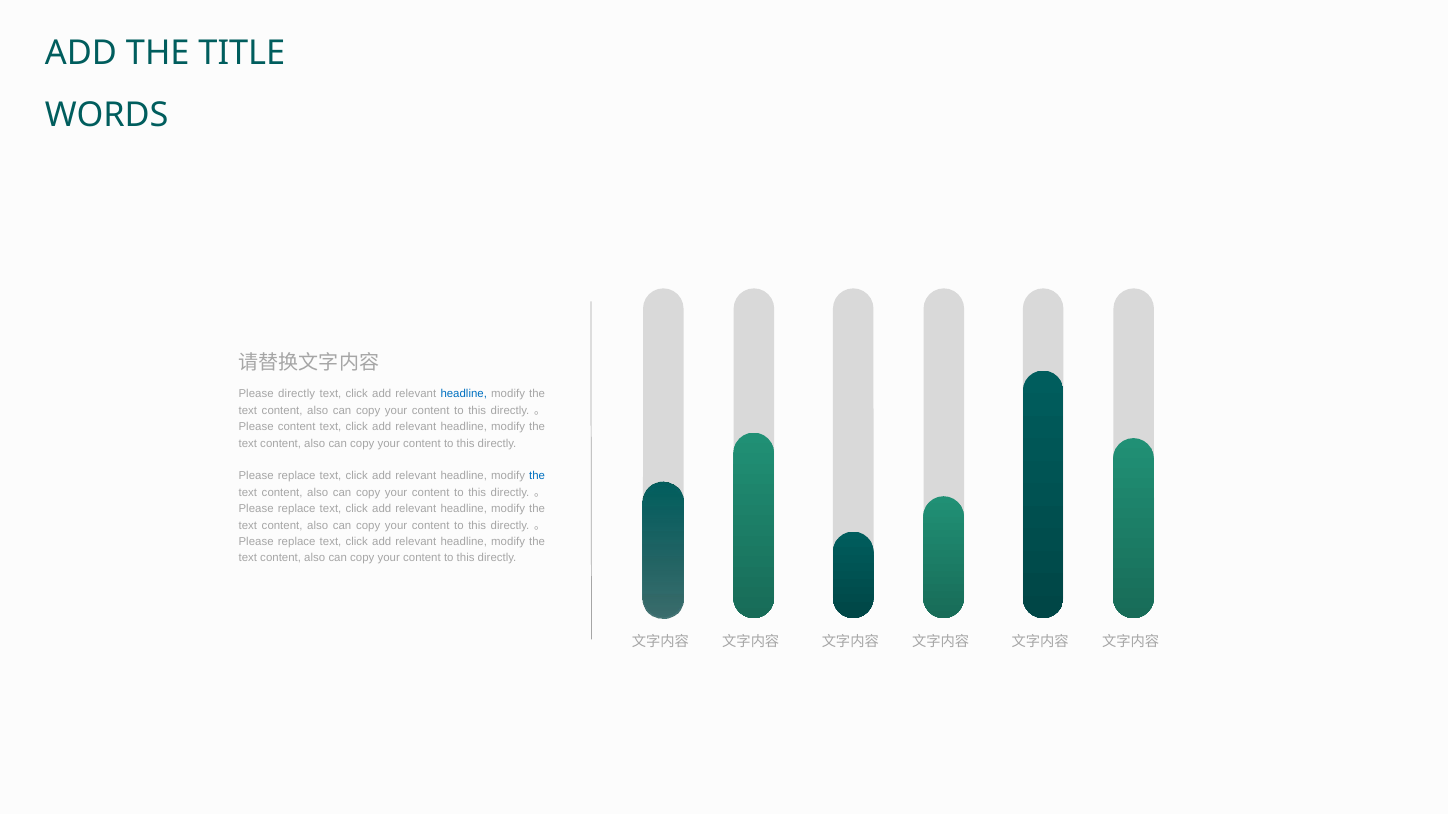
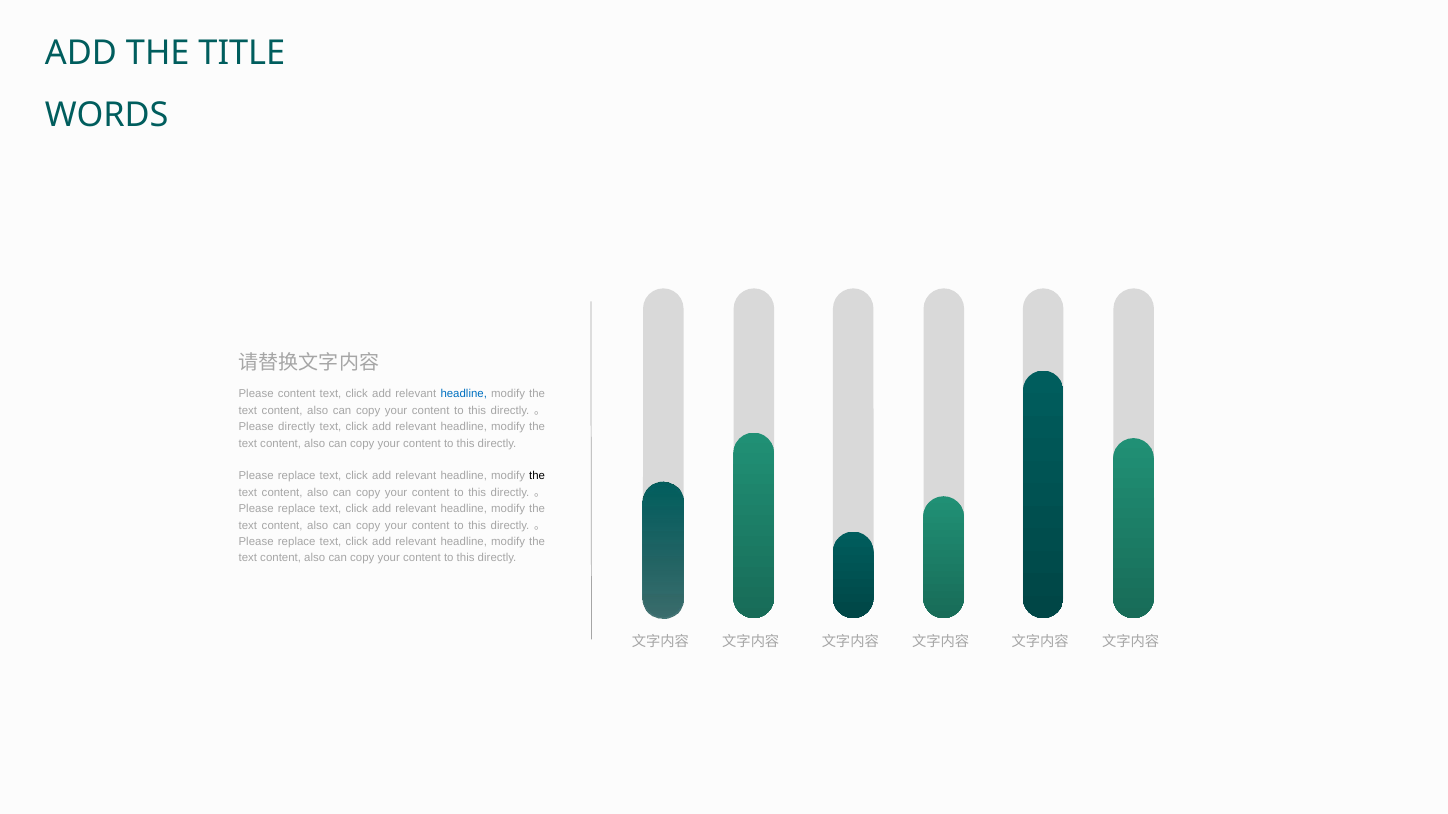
Please directly: directly -> content (297, 394)
Please content: content -> directly (297, 427)
the colour: blue -> black (537, 476)
